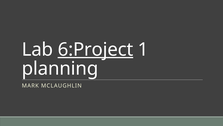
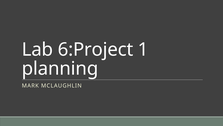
6:Project underline: present -> none (95, 49)
